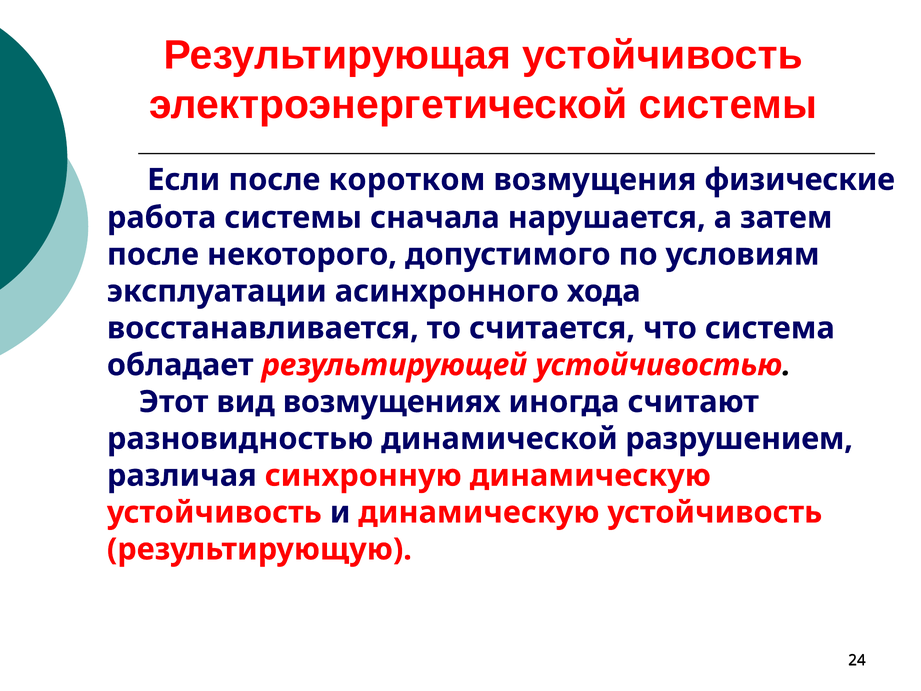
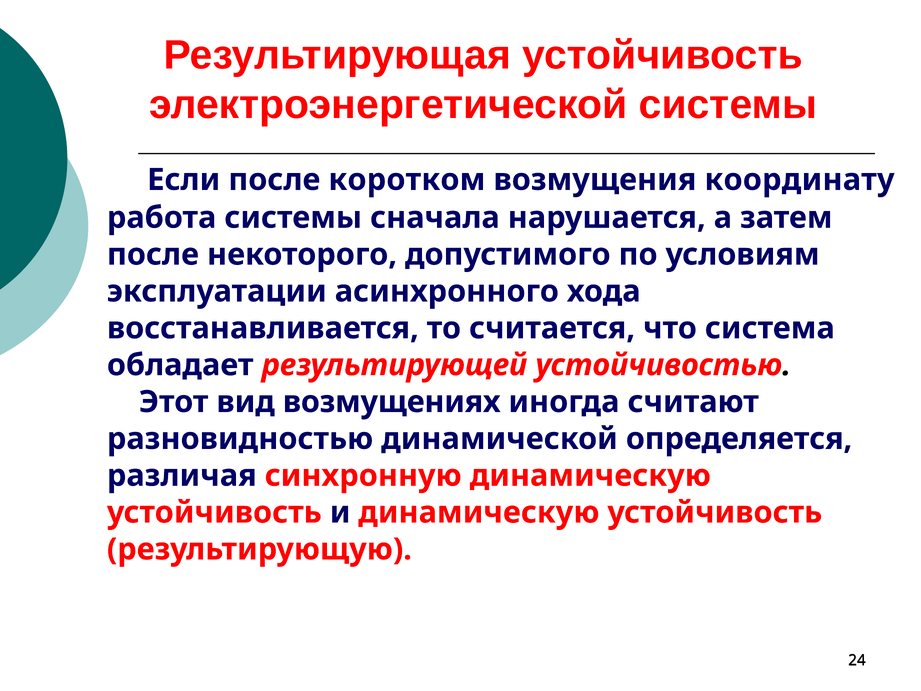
физические: физические -> координату (799, 180)
разрушением: разрушением -> определяется (739, 439)
